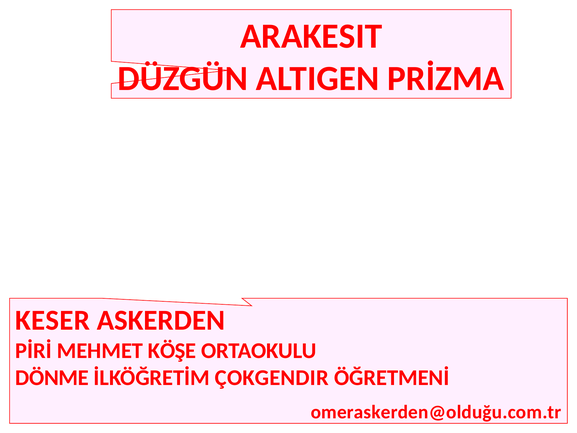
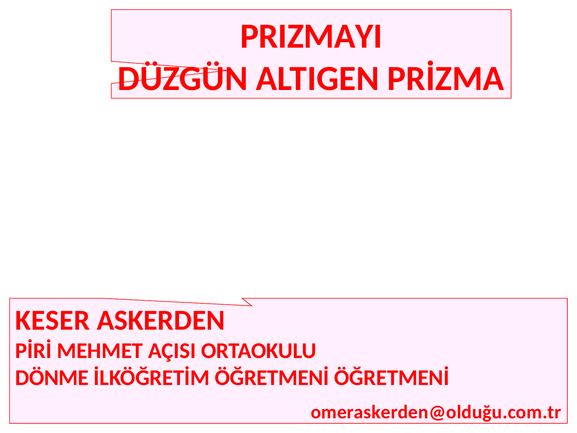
ARAKESIT: ARAKESIT -> PRIZMAYI (311, 36)
KÖŞE: KÖŞE -> AÇISI (172, 351)
İLKÖĞRETİM ÇOKGENDIR: ÇOKGENDIR -> ÖĞRETMENİ (272, 378)
